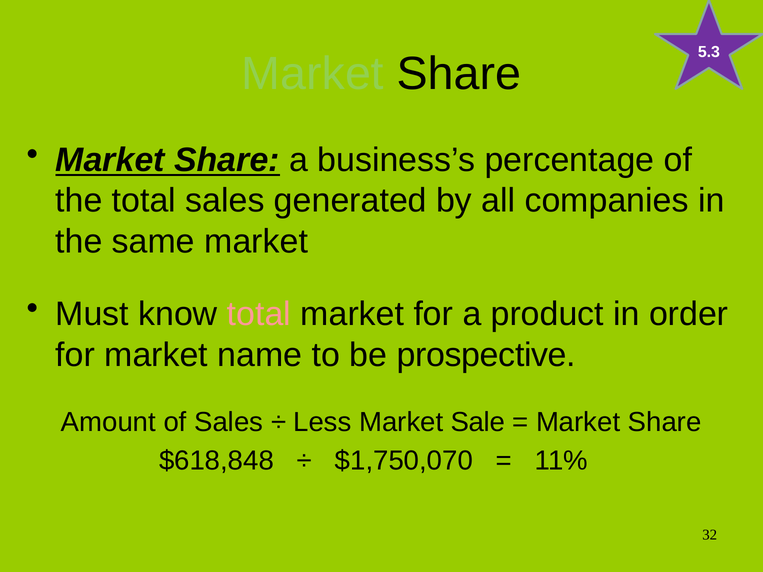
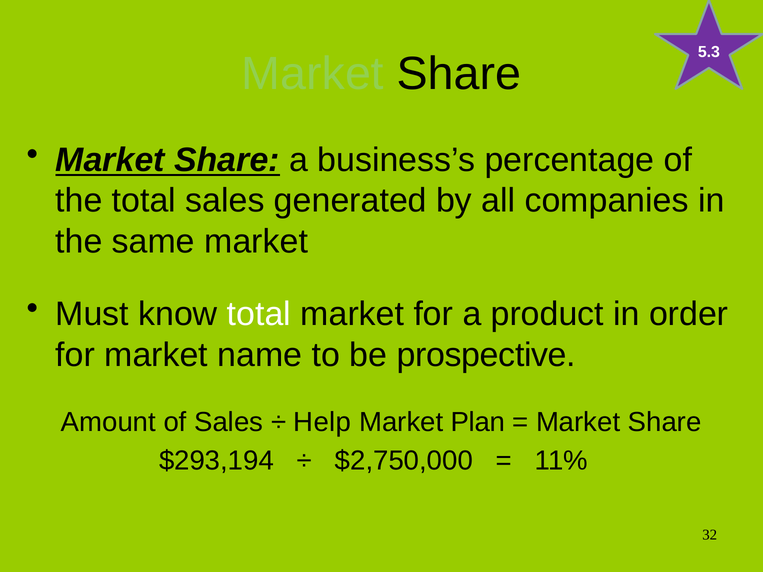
total colour: pink -> white (259, 314)
Less: Less -> Help (322, 422)
Sale: Sale -> Plan (478, 422)
$618,848: $618,848 -> $293,194 (216, 461)
$1,750,070: $1,750,070 -> $2,750,000 (404, 461)
